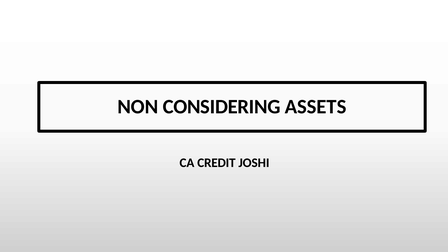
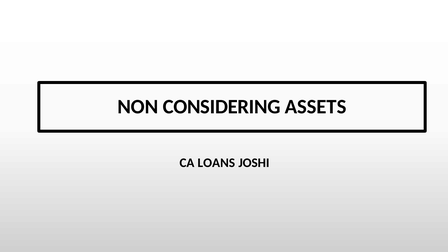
CREDIT: CREDIT -> LOANS (216, 163)
